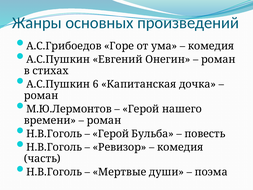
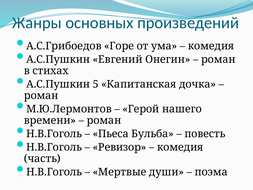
6: 6 -> 5 (96, 84)
Герой: Герой -> Пьеса (111, 134)
